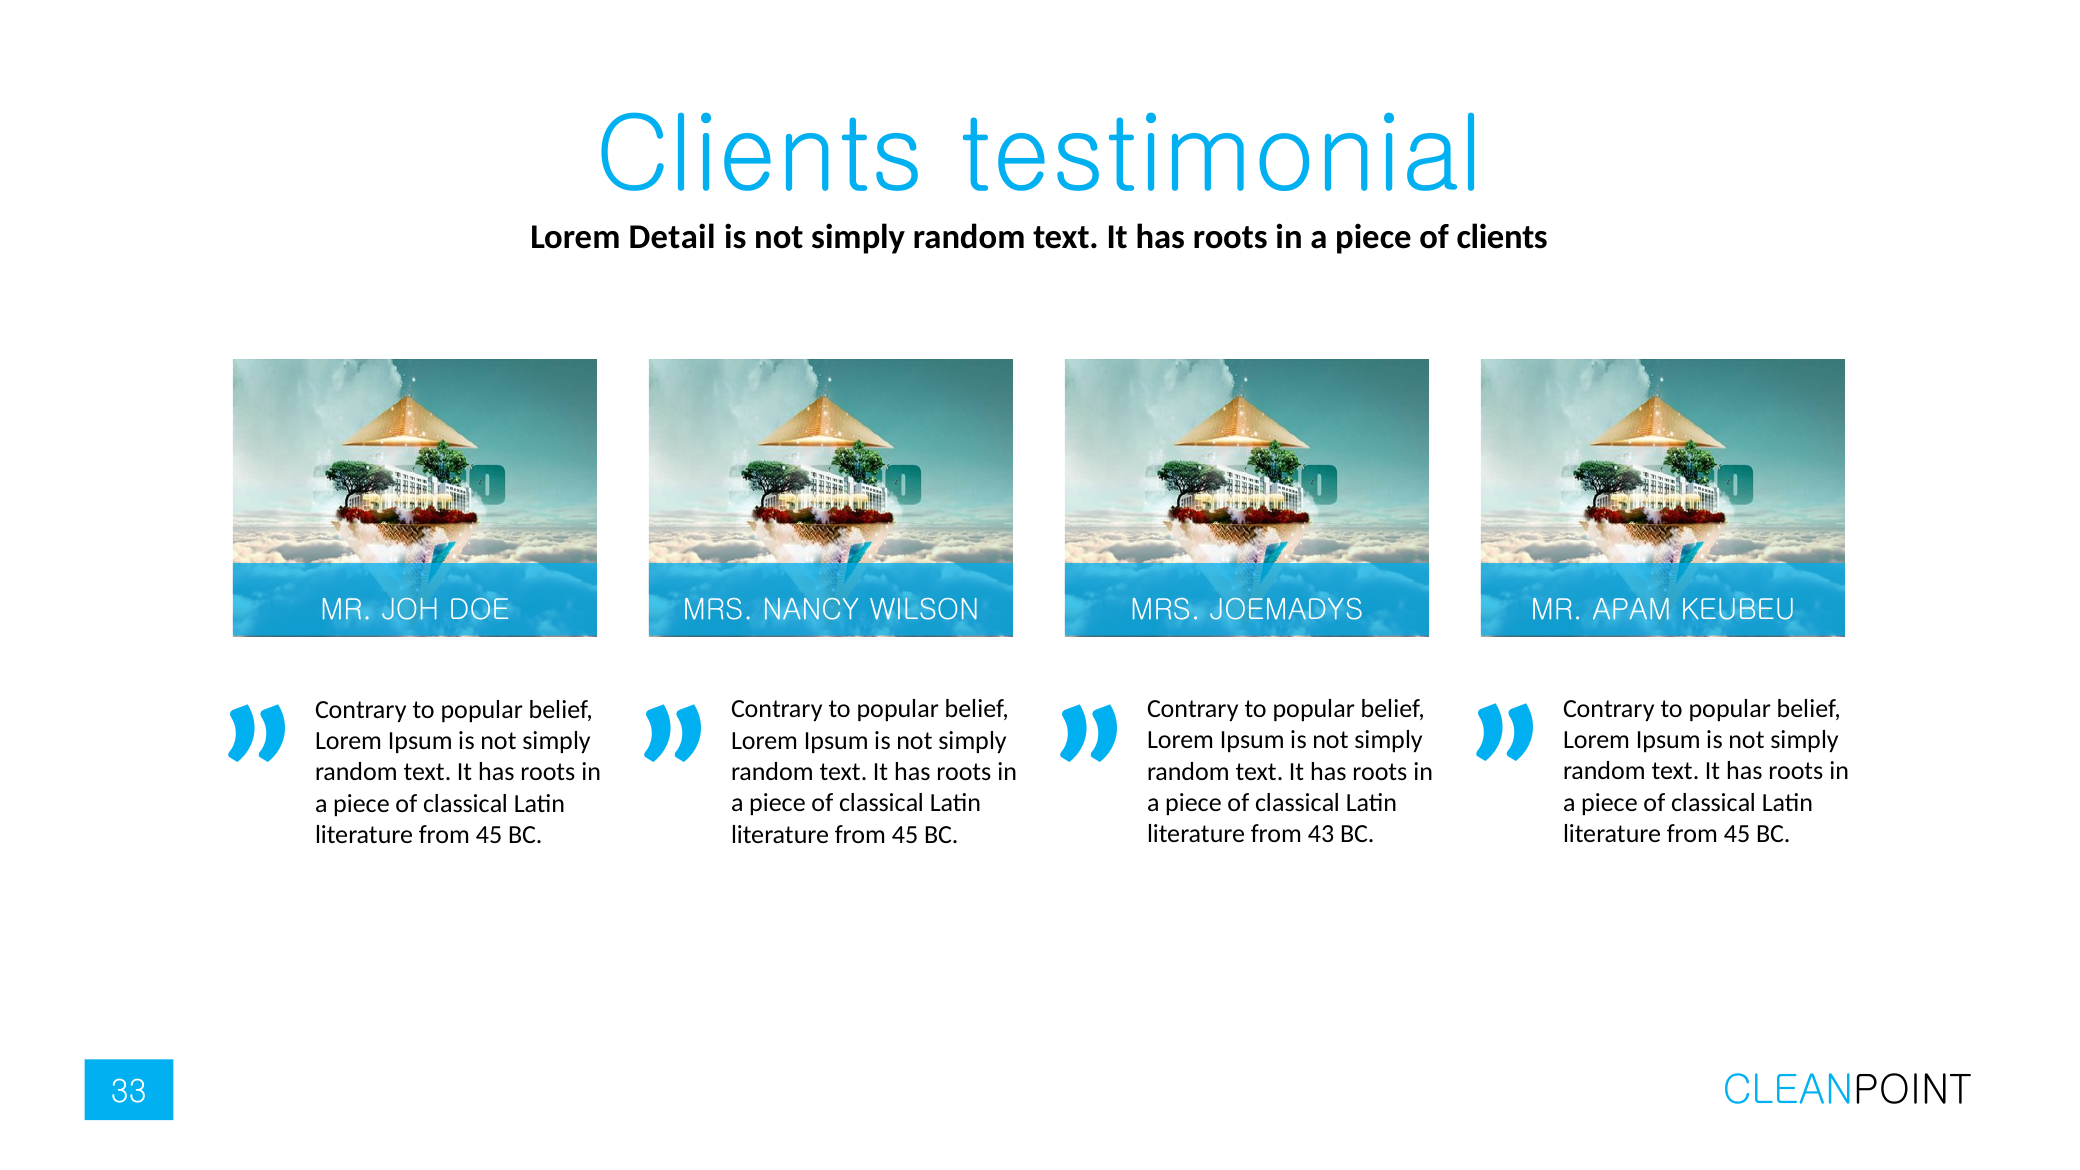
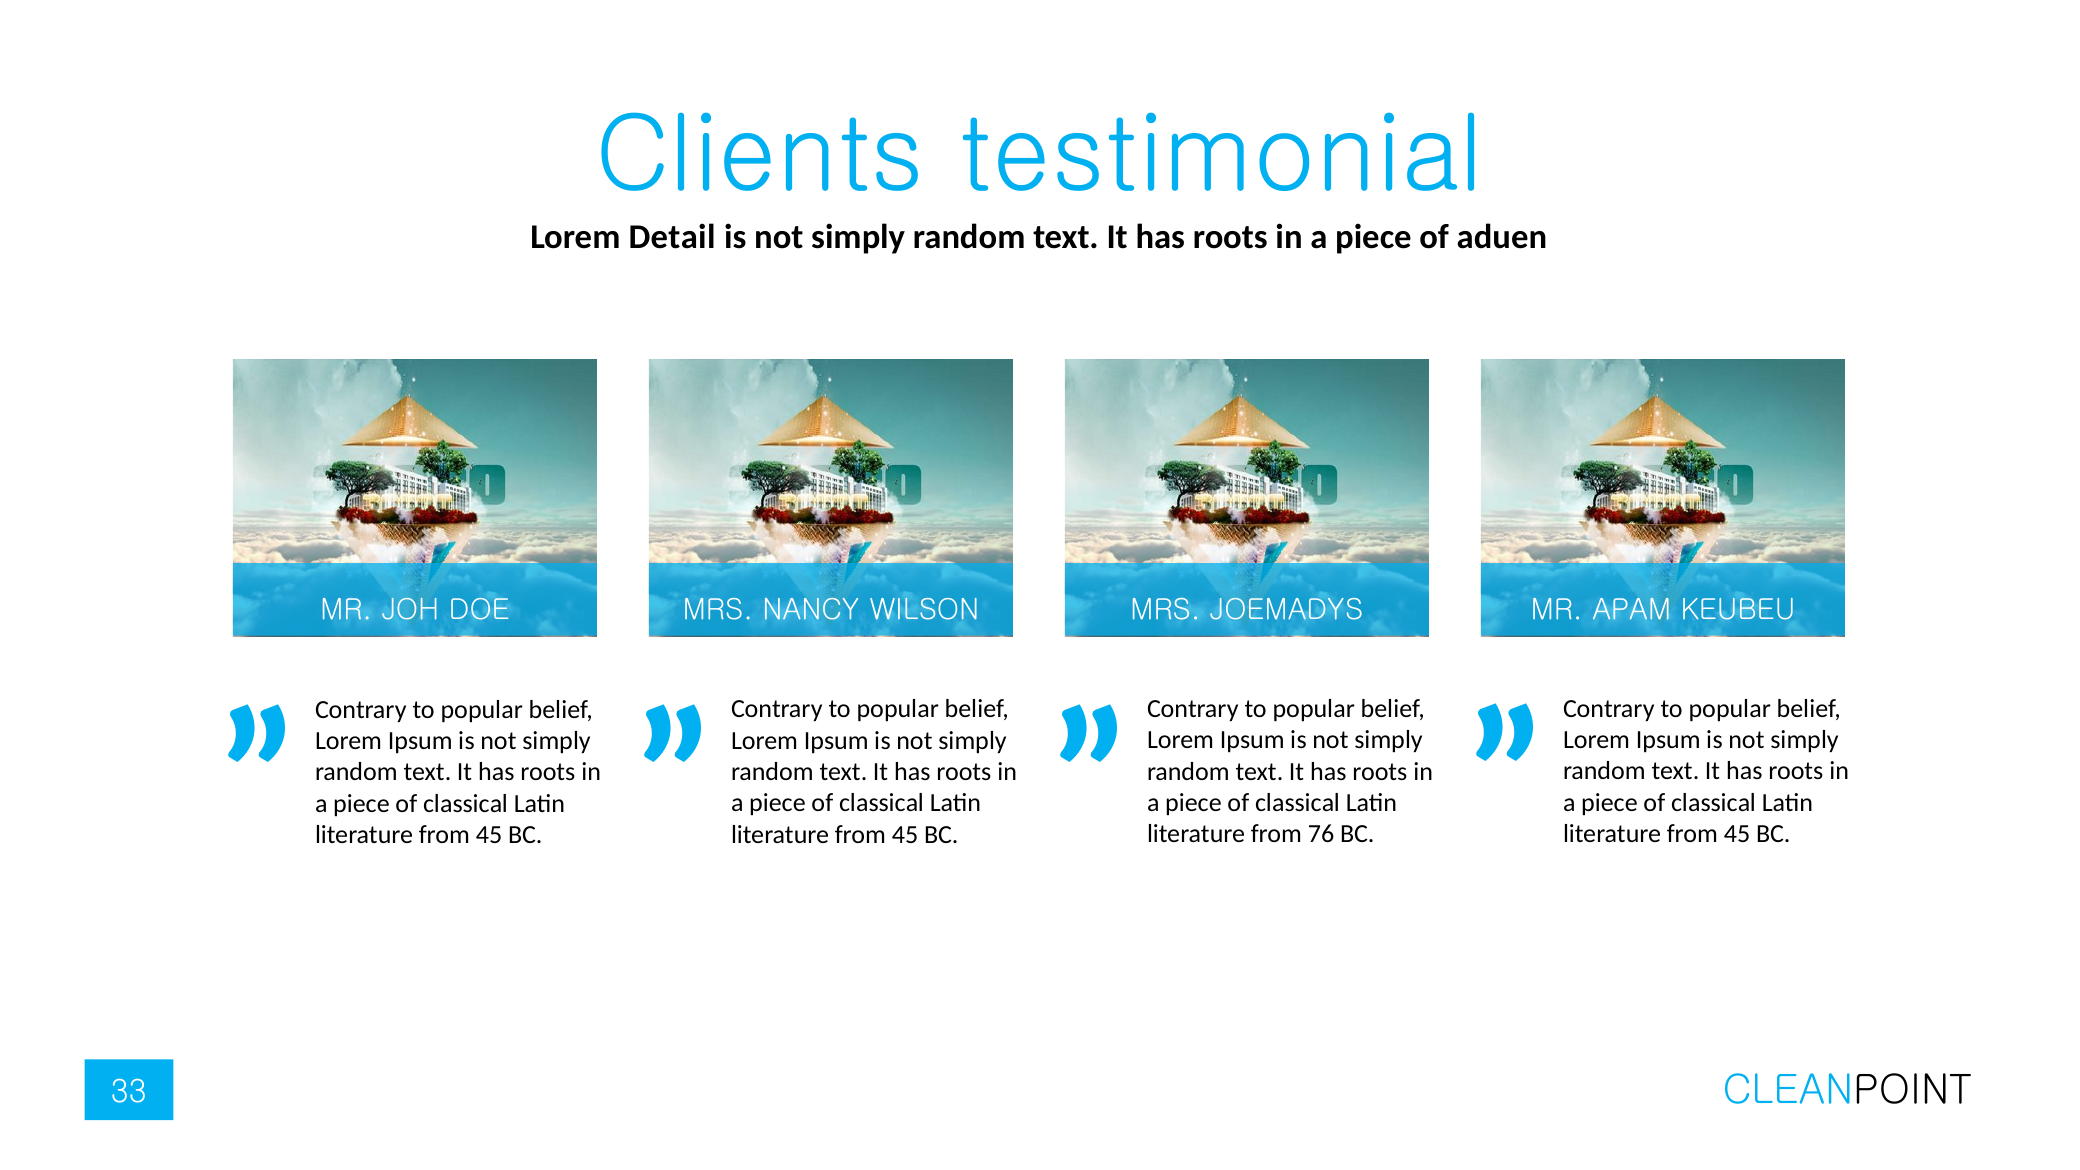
of clients: clients -> aduen (1502, 237)
43: 43 -> 76 (1321, 834)
